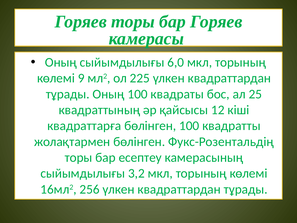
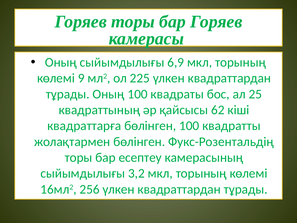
6,0: 6,0 -> 6,9 (176, 62)
12: 12 -> 62 (218, 110)
